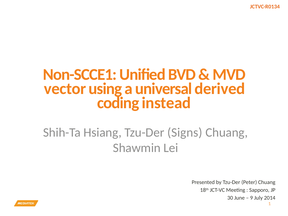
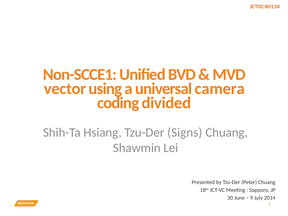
derived: derived -> camera (220, 89)
instead: instead -> divided (166, 103)
